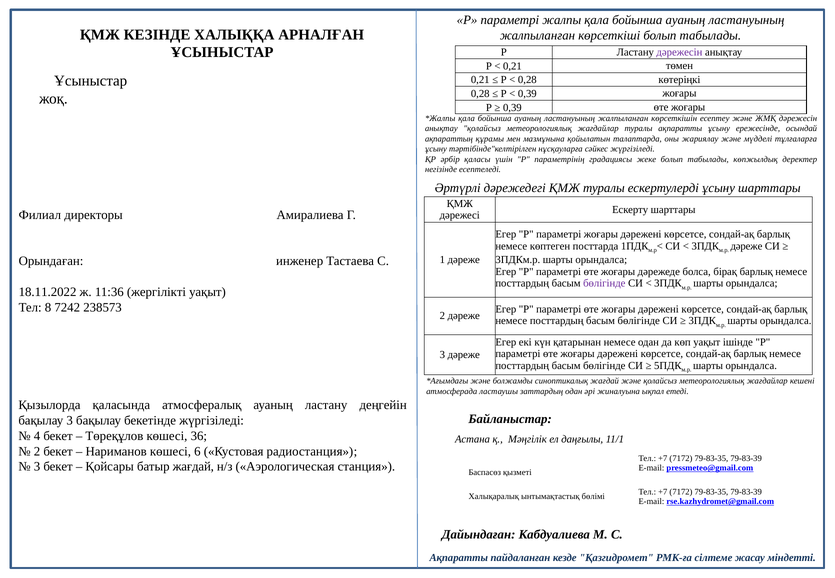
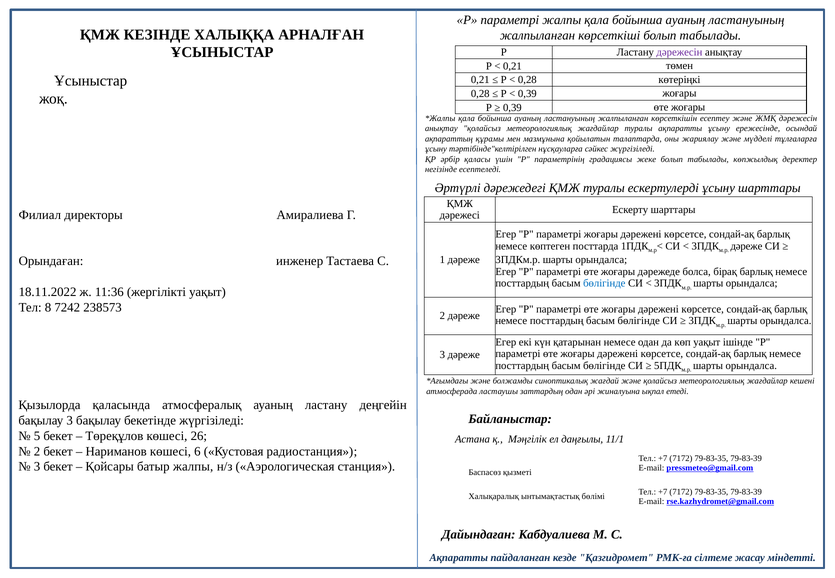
бөлігінде colour: purple -> blue (604, 283)
4: 4 -> 5 (37, 436)
36: 36 -> 26 (199, 436)
батыр жағдай: жағдай -> жалпы (193, 467)
